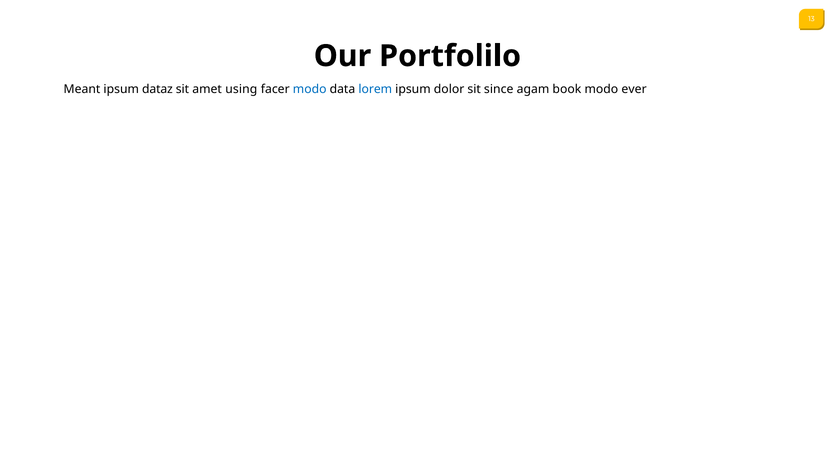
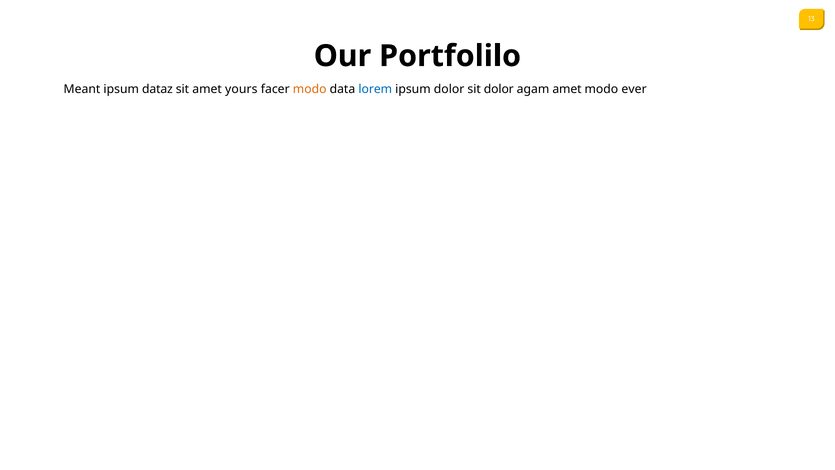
using: using -> yours (241, 89)
modo colour: blue -> orange (310, 89)
sit since: since -> dolor (499, 89)
agam book: book -> amet (567, 89)
